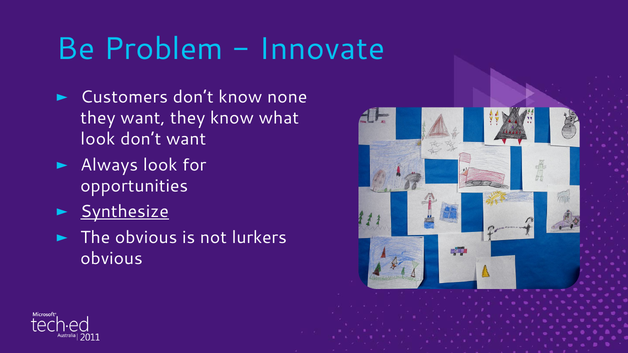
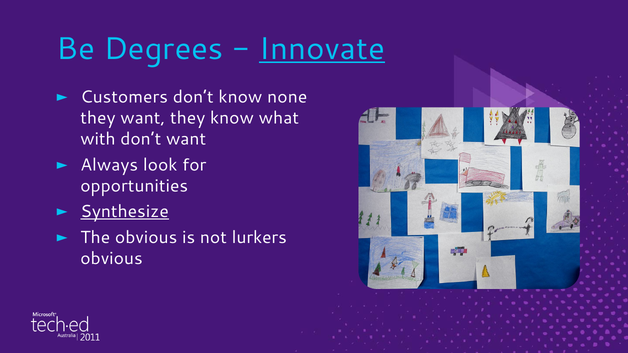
Problem: Problem -> Degrees (164, 49)
Innovate underline: none -> present (322, 49)
look: look -> with (98, 139)
